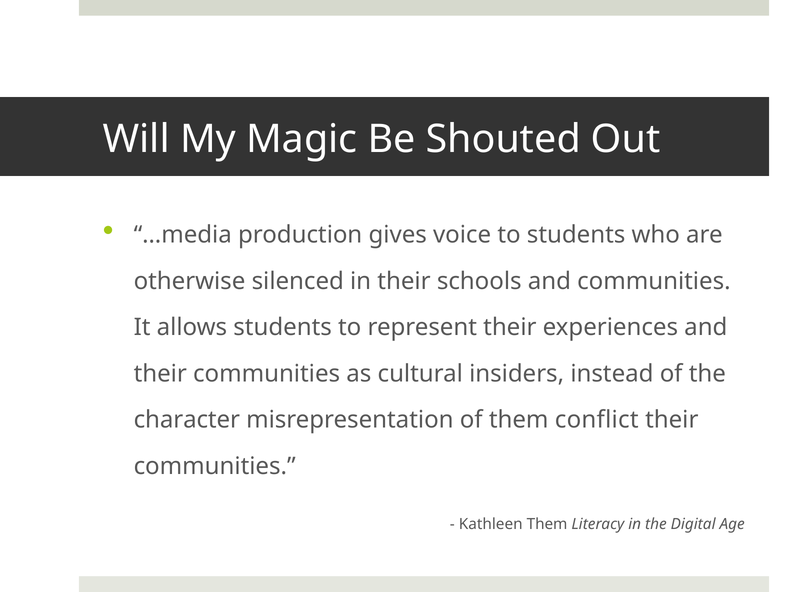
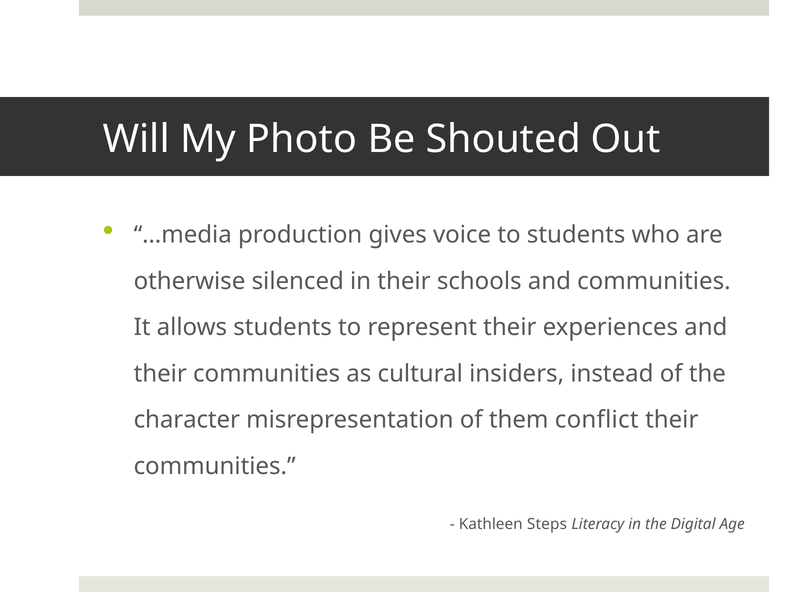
Magic: Magic -> Photo (302, 139)
Kathleen Them: Them -> Steps (547, 524)
